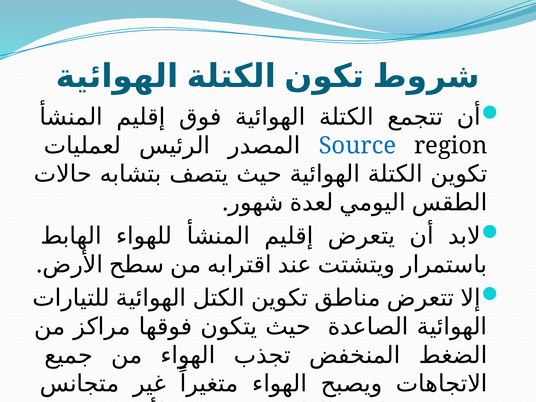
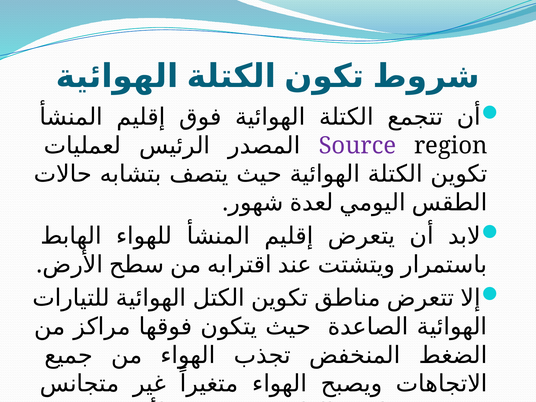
Source colour: blue -> purple (357, 146)
